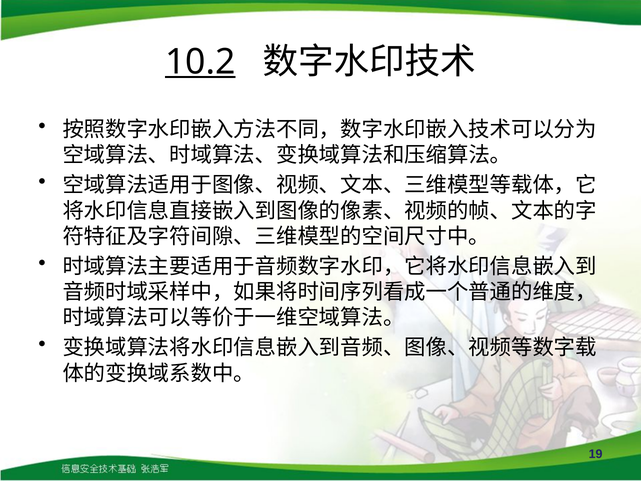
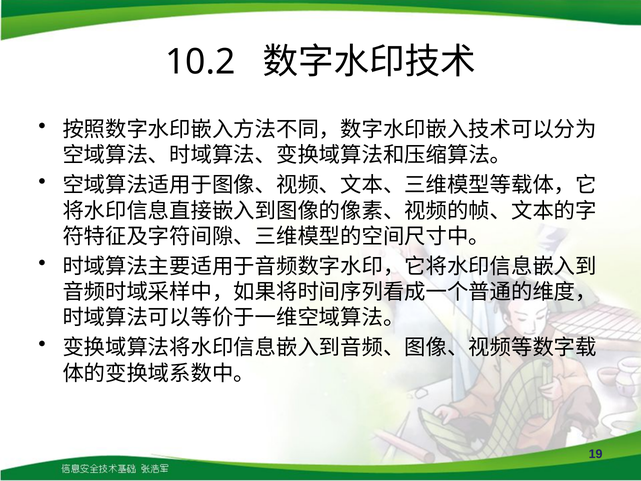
10.2 underline: present -> none (200, 62)
